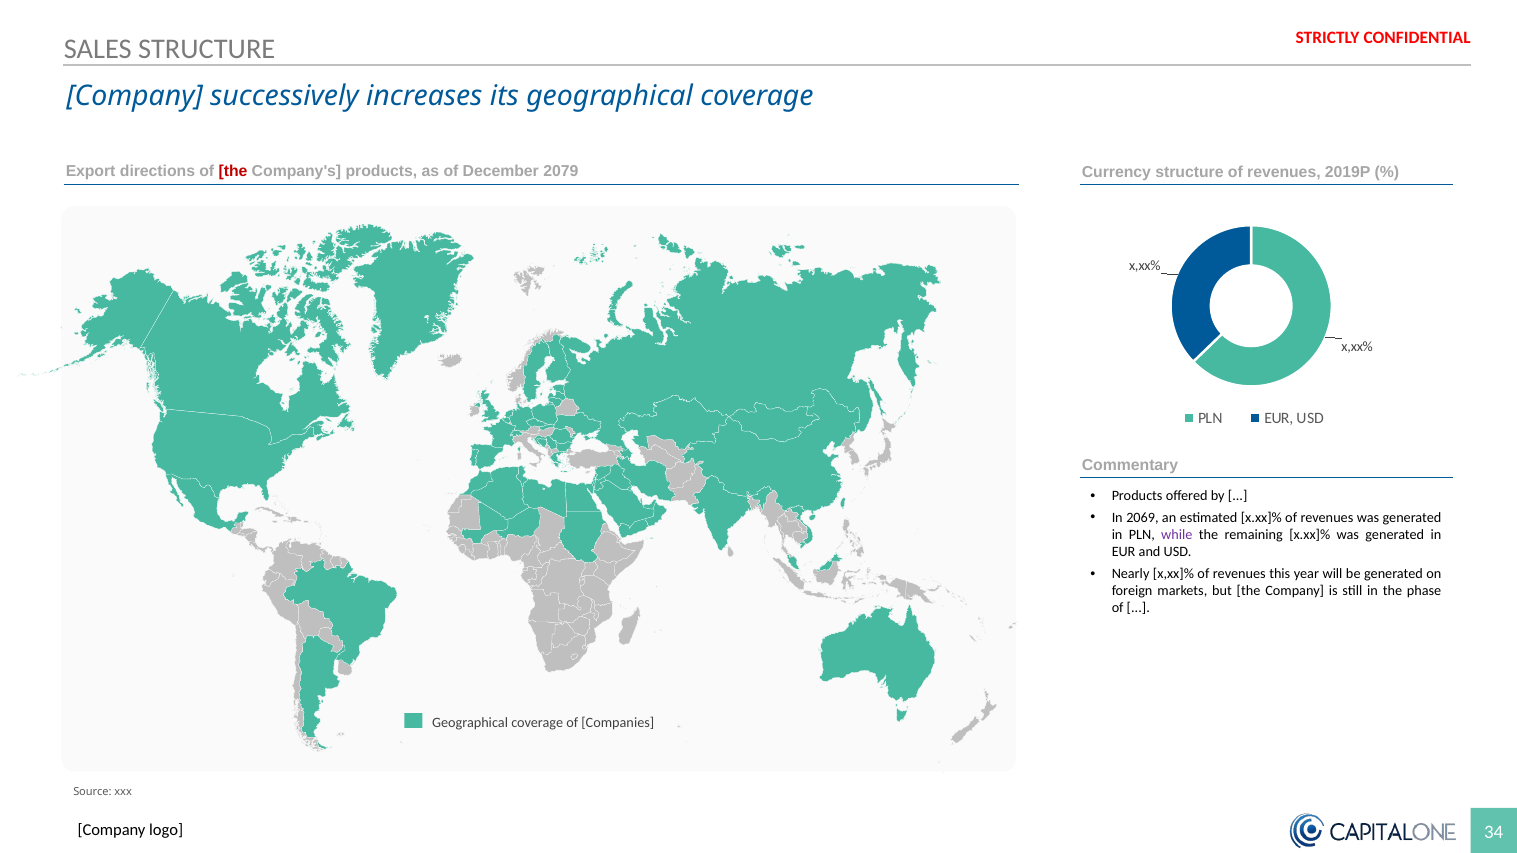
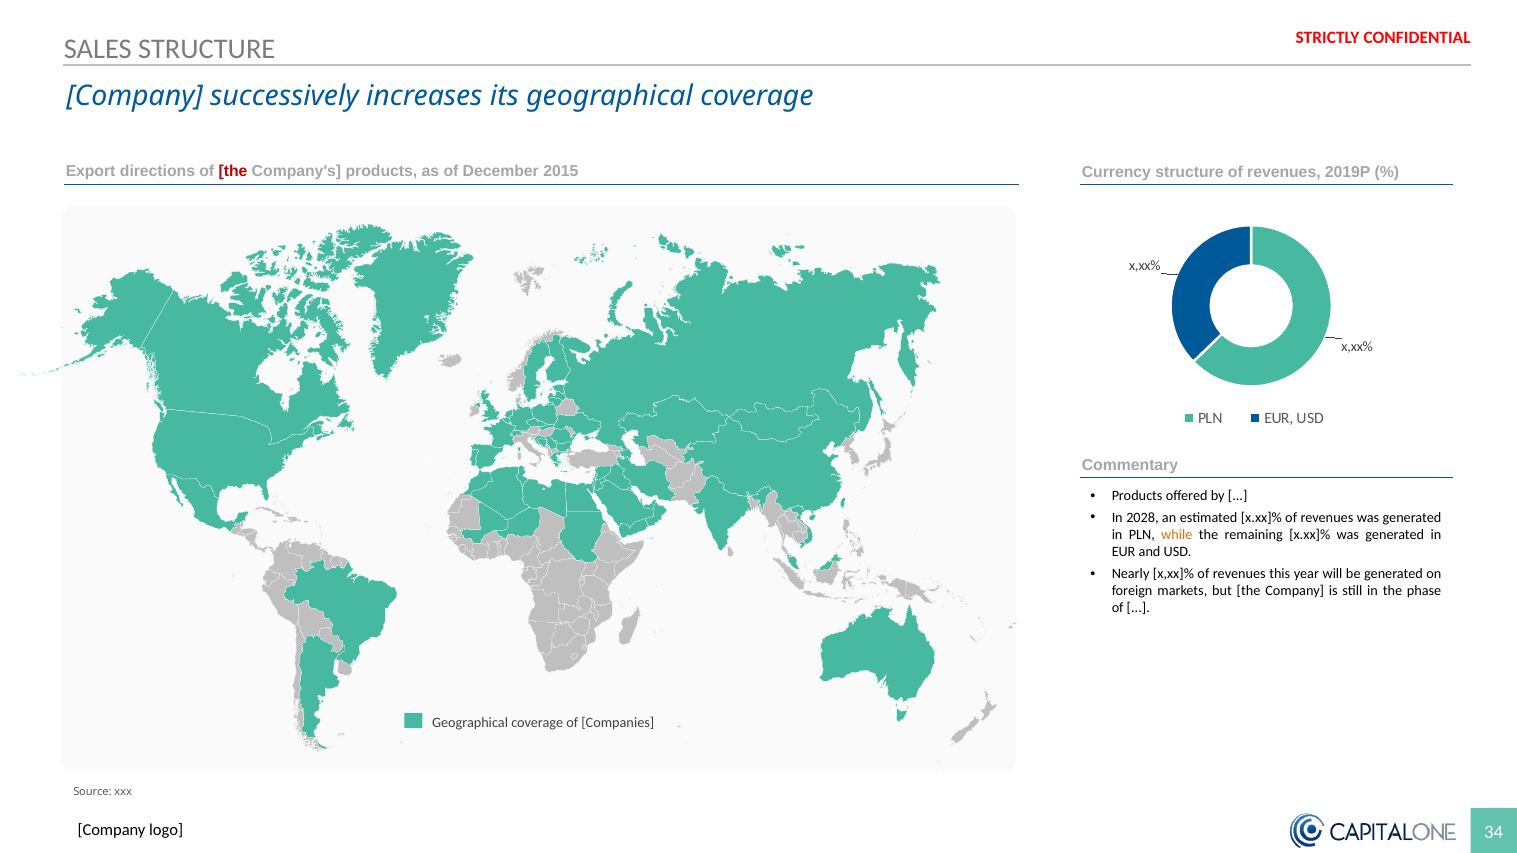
2079: 2079 -> 2015 (561, 172)
2069: 2069 -> 2028 (1142, 518)
while colour: purple -> orange (1177, 535)
